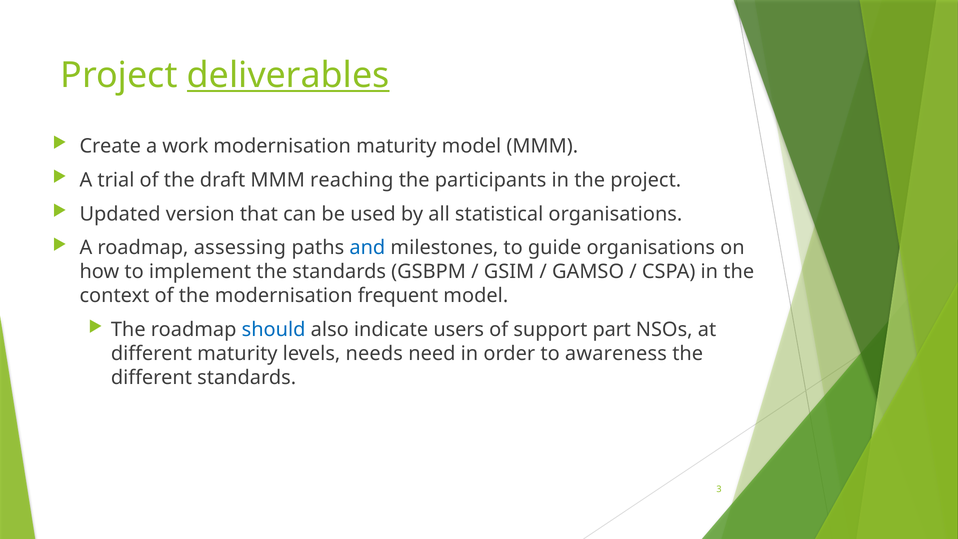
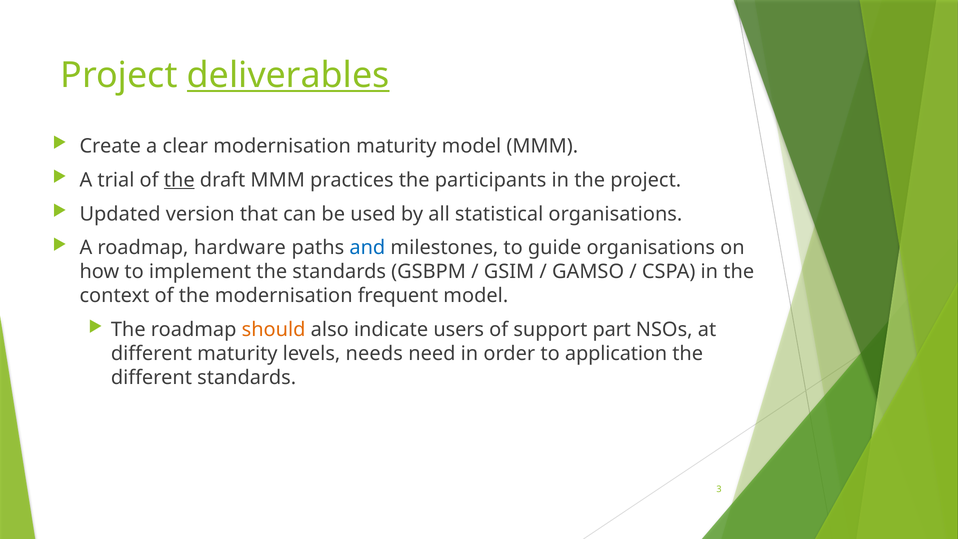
work: work -> clear (185, 146)
the underline: none -> present (179, 180)
reaching: reaching -> practices (352, 180)
assessing: assessing -> hardware (240, 248)
should colour: blue -> orange (274, 330)
awareness: awareness -> application (616, 354)
